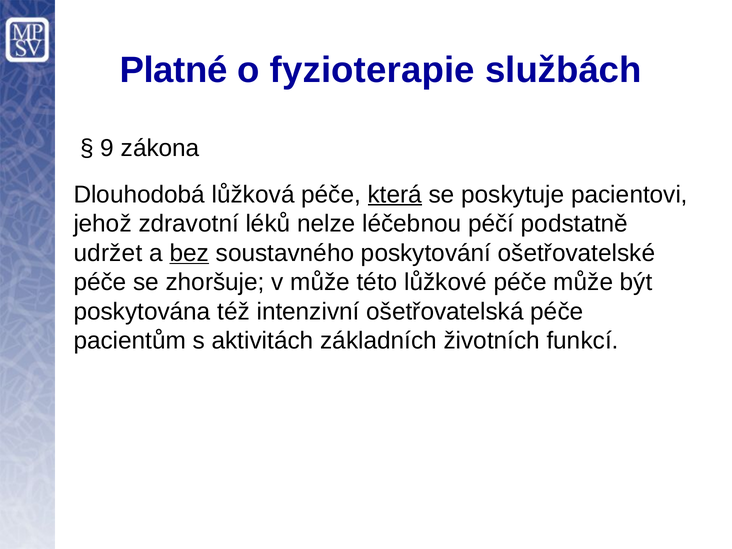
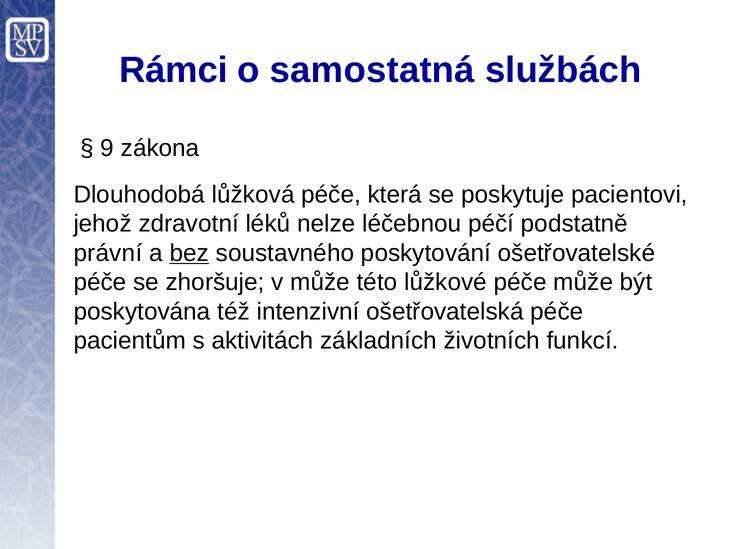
Platné: Platné -> Rámci (174, 70)
fyzioterapie: fyzioterapie -> samostatná (372, 70)
která underline: present -> none (395, 194)
udržet: udržet -> právní (108, 253)
